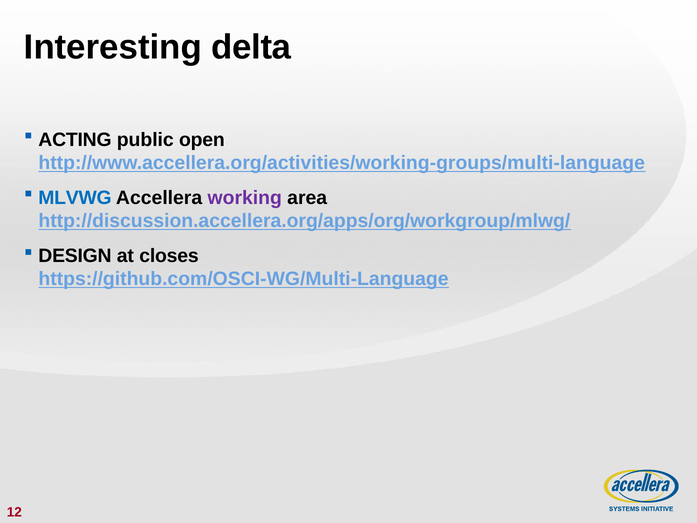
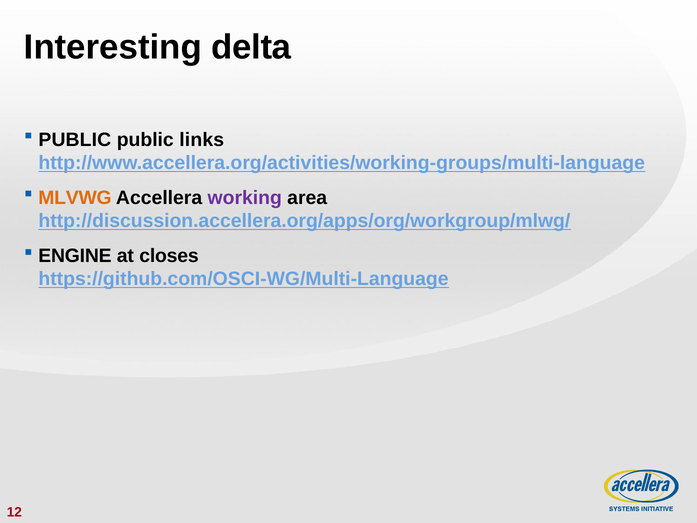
ACTING: ACTING -> PUBLIC (75, 140)
open: open -> links (202, 140)
MLVWG colour: blue -> orange (75, 198)
DESIGN: DESIGN -> ENGINE (75, 256)
